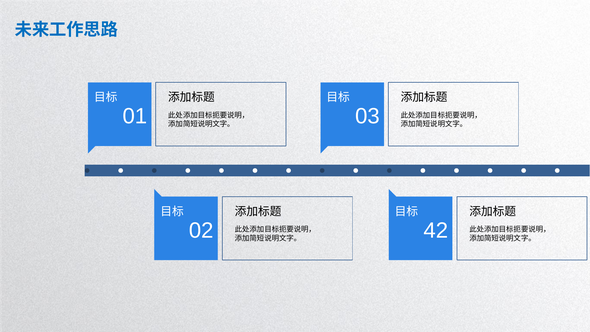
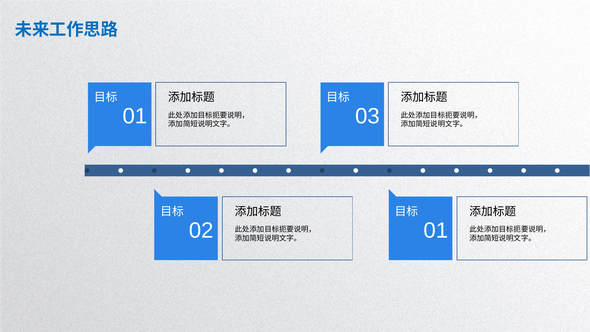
42: 42 -> 01 (436, 230)
